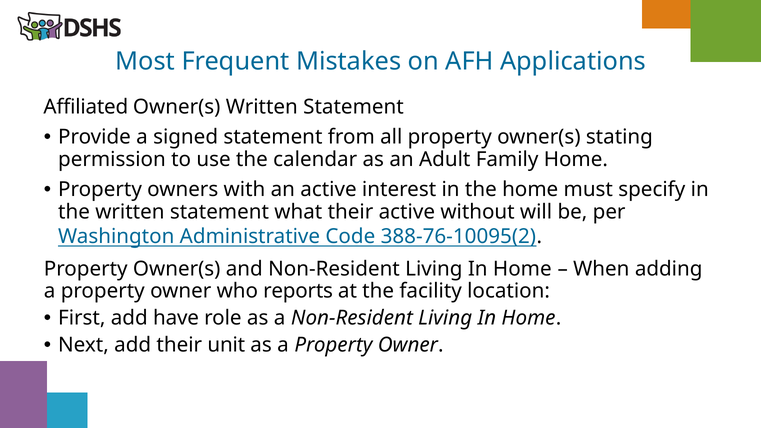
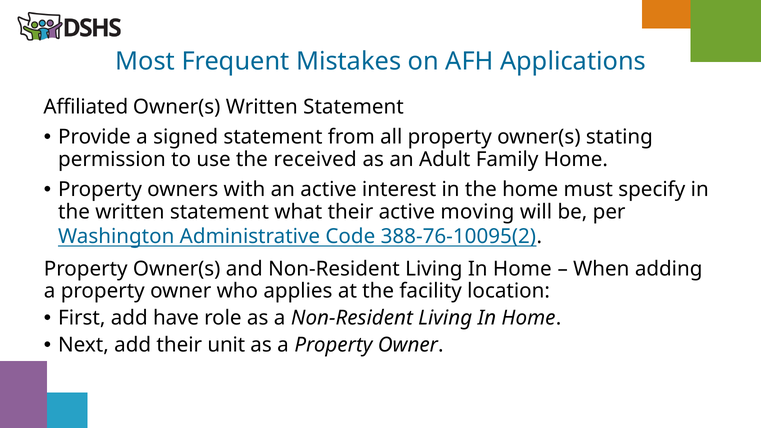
calendar: calendar -> received (315, 159)
without: without -> moving (477, 212)
reports: reports -> applies (298, 291)
